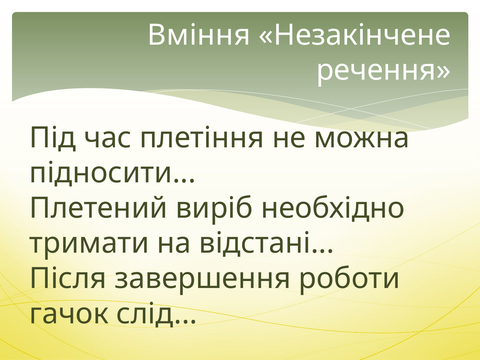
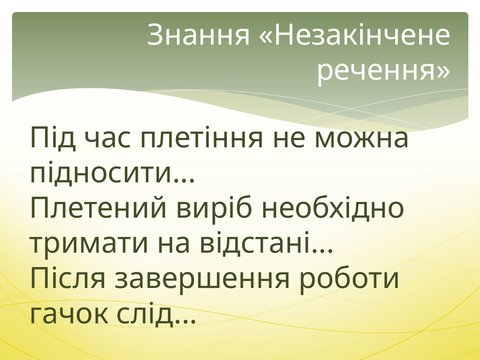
Вміння: Вміння -> Знання (199, 35)
